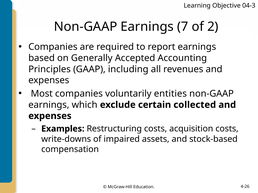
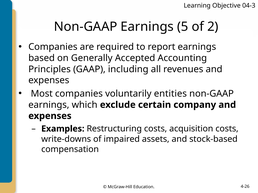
7: 7 -> 5 (183, 27)
collected: collected -> company (195, 105)
